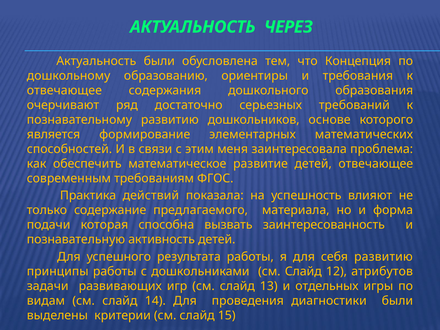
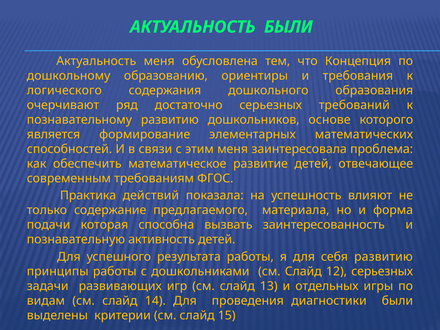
АКТУАЛЬНОСТЬ ЧЕРЕЗ: ЧЕРЕЗ -> БЫЛИ (288, 27)
Актуальность были: были -> меня (159, 61)
отвечающее: отвечающее -> логического (64, 90)
12 атрибутов: атрибутов -> серьезных (382, 271)
